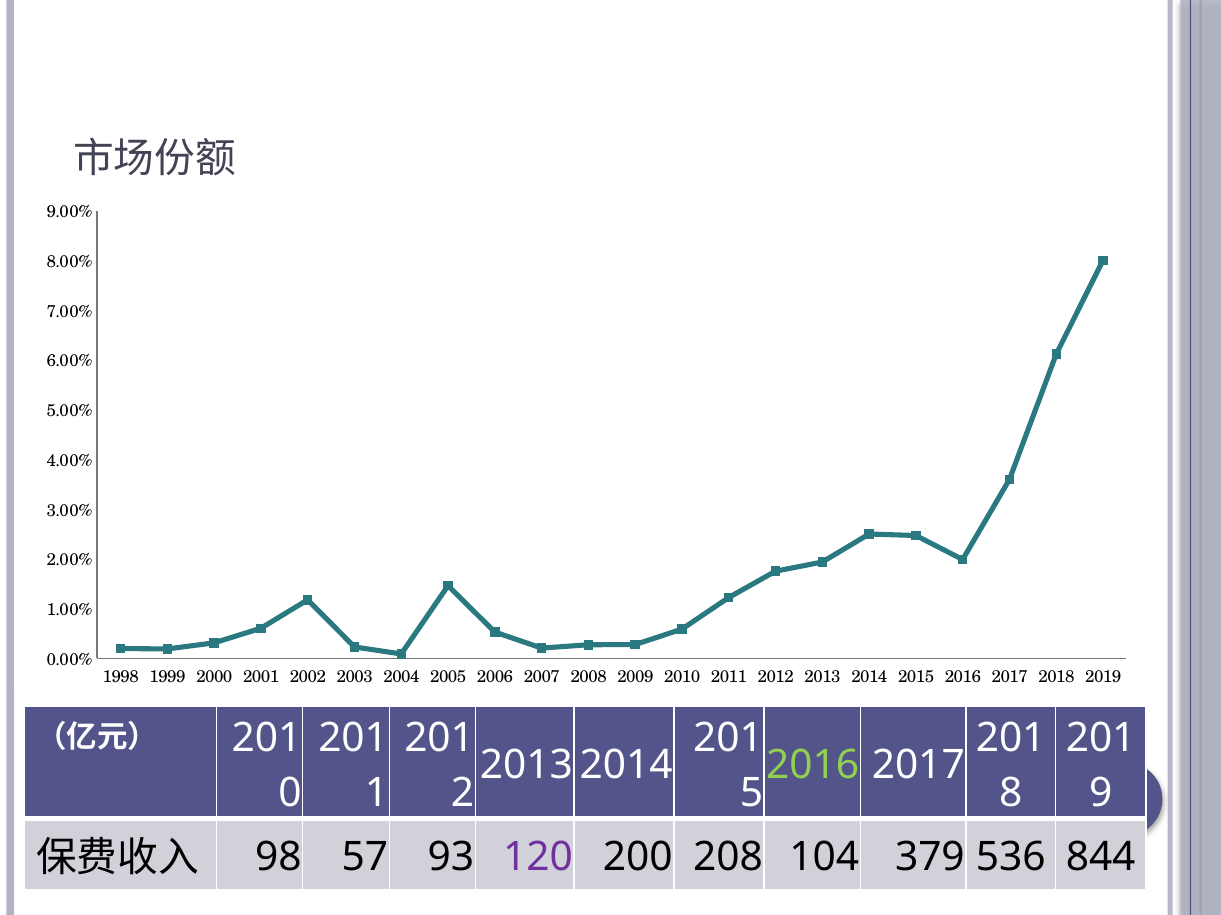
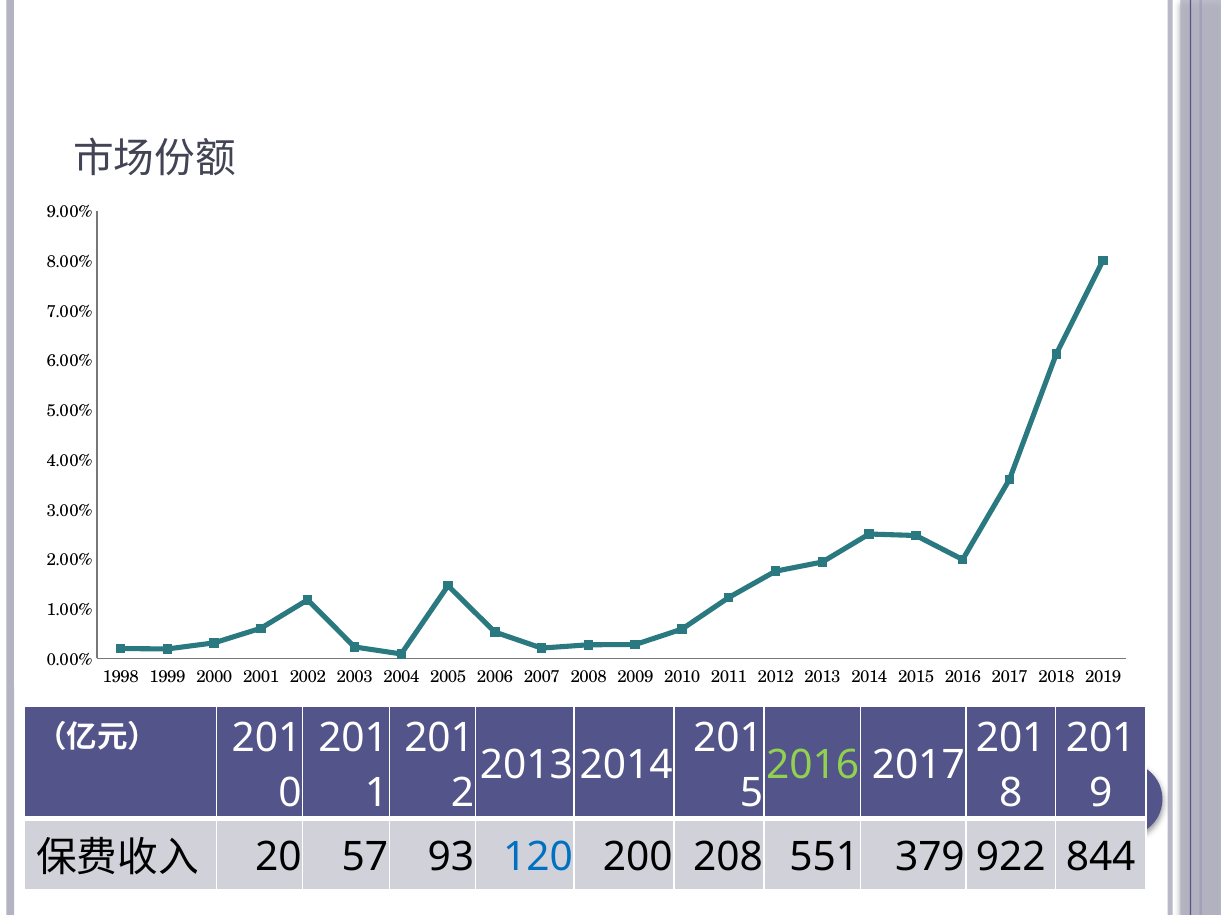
98: 98 -> 20 (278, 858)
120 colour: purple -> blue (538, 858)
104: 104 -> 551 (824, 858)
536: 536 -> 922 (1011, 858)
